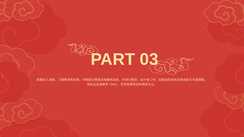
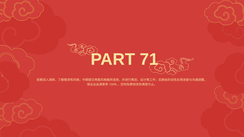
03: 03 -> 71 (149, 59)
